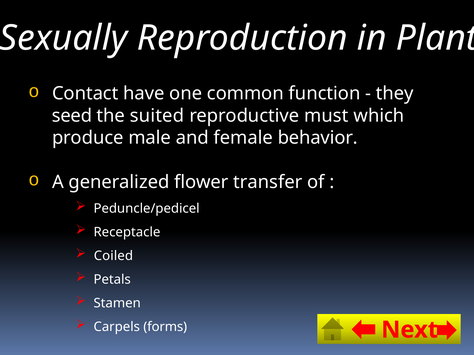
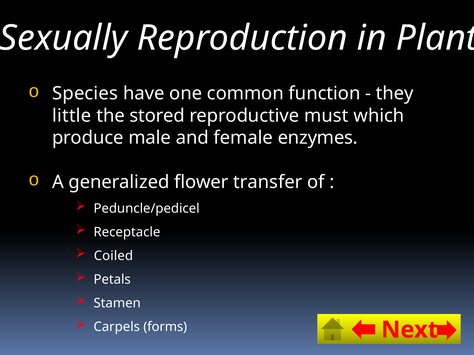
Contact: Contact -> Species (85, 94)
seed: seed -> little (72, 116)
suited: suited -> stored (157, 116)
behavior: behavior -> enzymes (318, 138)
